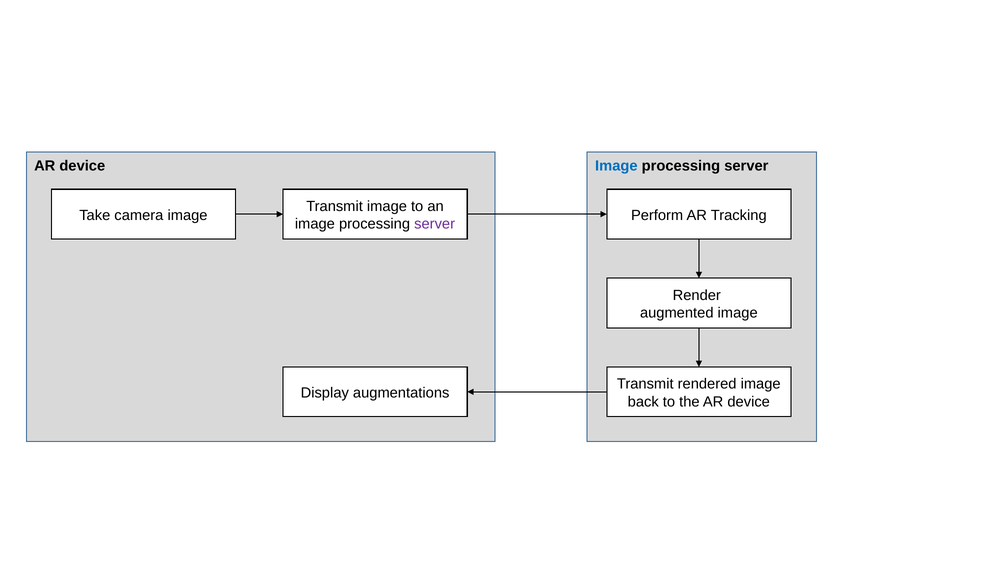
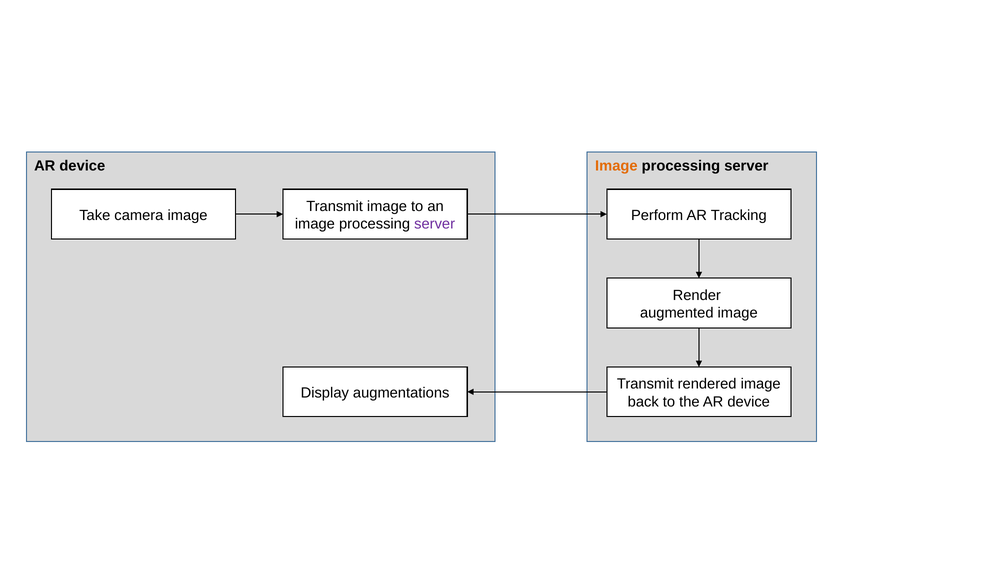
Image colour: blue -> orange (616, 166)
